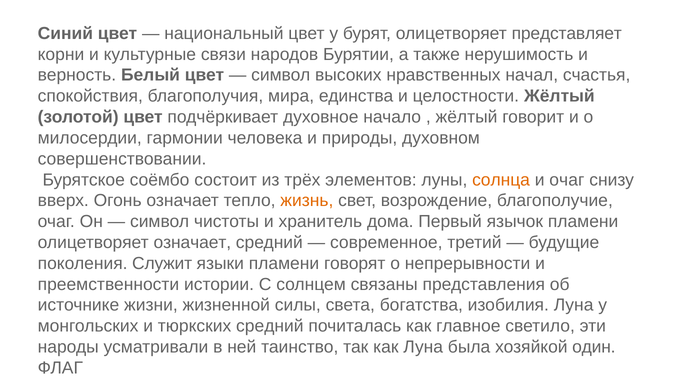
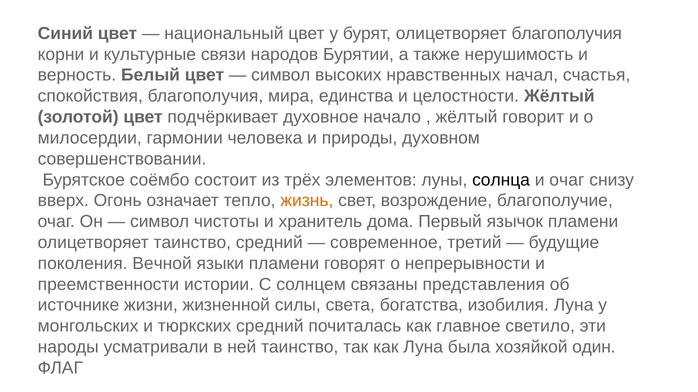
олицетворяет представляет: представляет -> благополучия (567, 33)
солнца colour: orange -> black (501, 180)
олицетворяет означает: означает -> таинство (192, 243)
Служит: Служит -> Вечной (162, 264)
